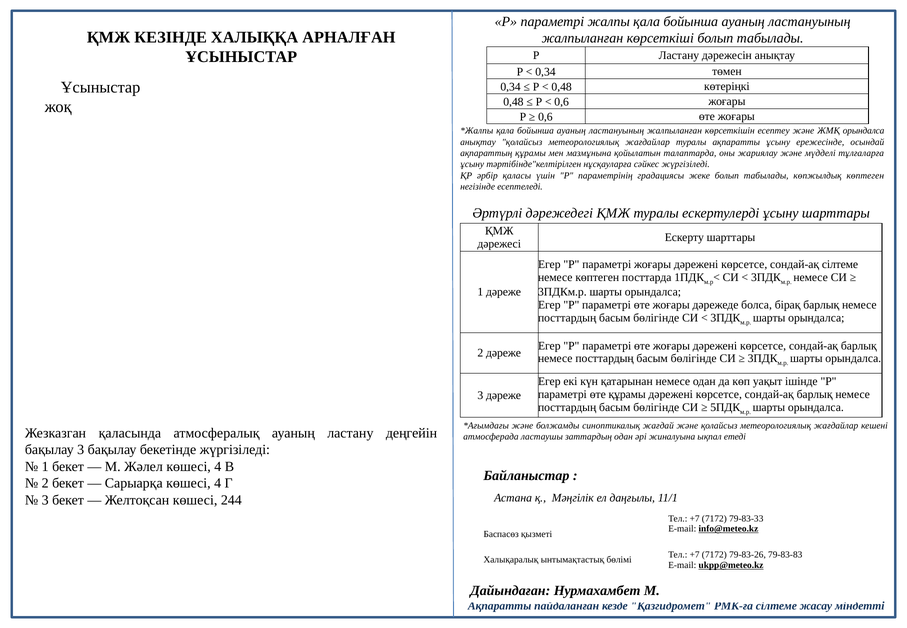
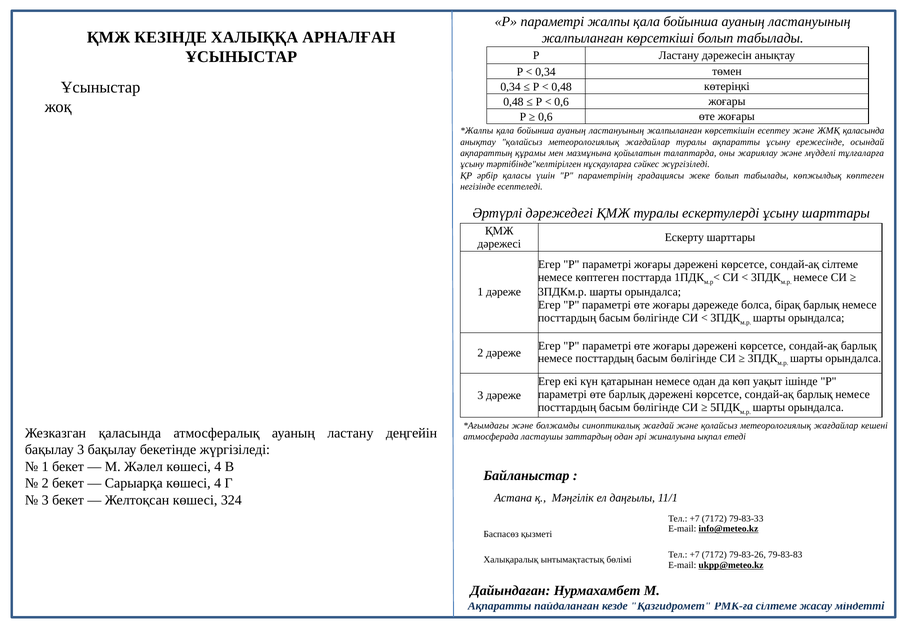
ЖМҚ орындалса: орындалса -> қаласында (864, 131)
өте құрамы: құрамы -> барлық (627, 394)
244: 244 -> 324 (231, 500)
